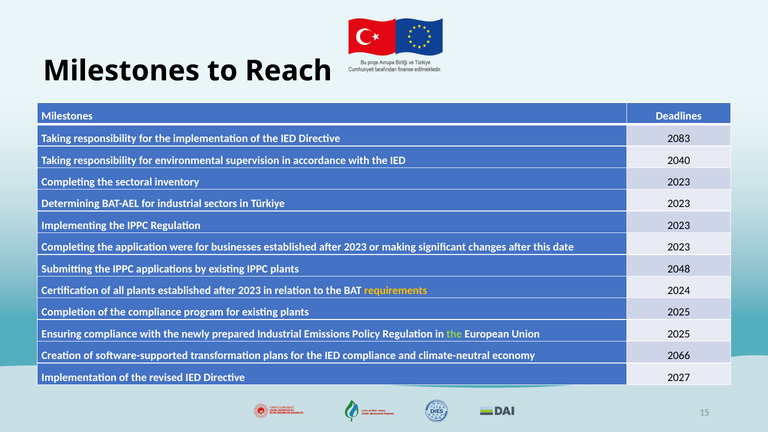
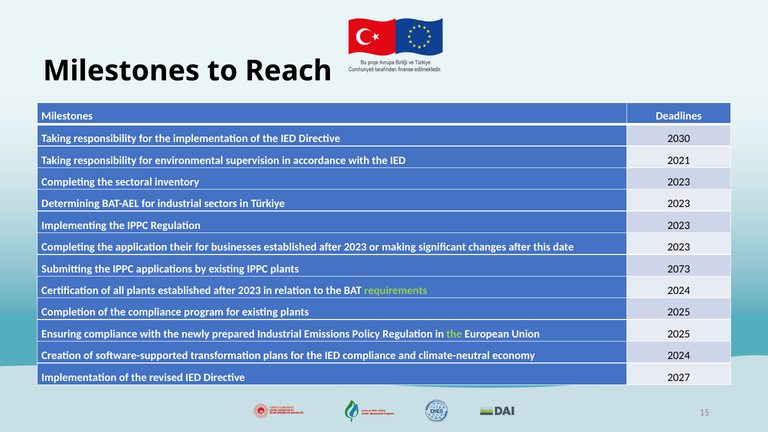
2083: 2083 -> 2030 (679, 139)
2040: 2040 -> 2021 (679, 160)
were: were -> their (181, 247)
2048: 2048 -> 2073 (679, 269)
requirements colour: yellow -> light green (396, 291)
economy 2066: 2066 -> 2024 (679, 356)
